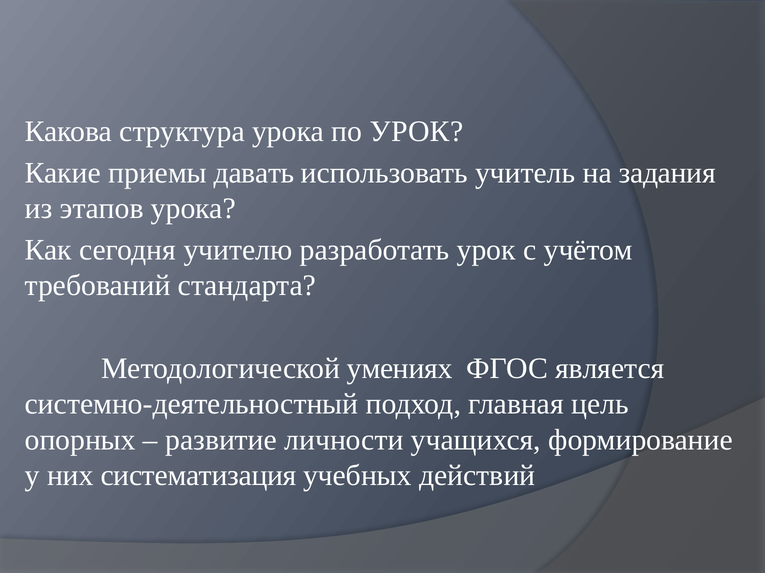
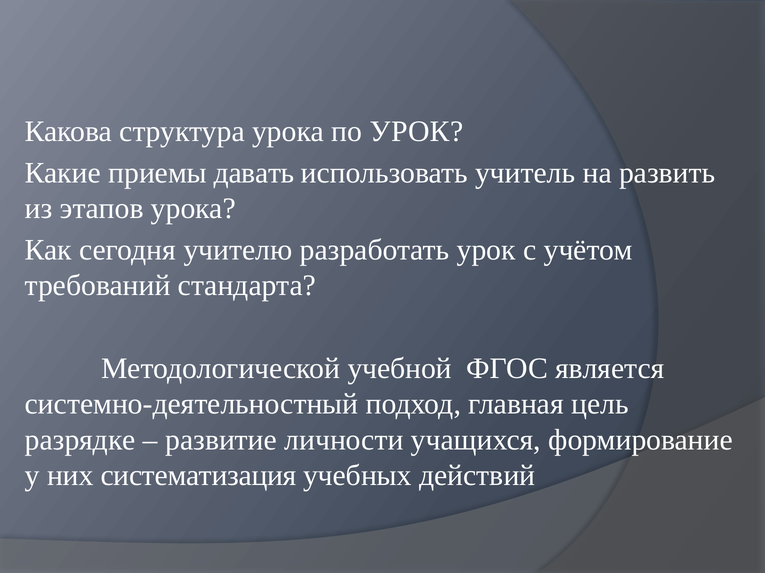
задания: задания -> развить (667, 173)
умениях: умениях -> учебной (400, 369)
опорных: опорных -> разрядке (80, 440)
